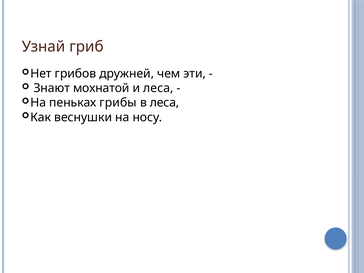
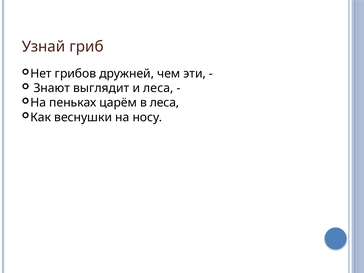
мохнатой: мохнатой -> выглядит (101, 88)
грибы: грибы -> царём (118, 103)
